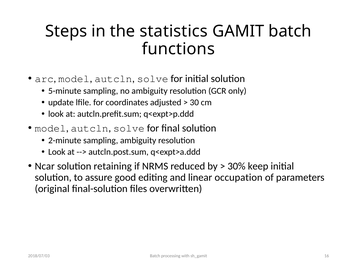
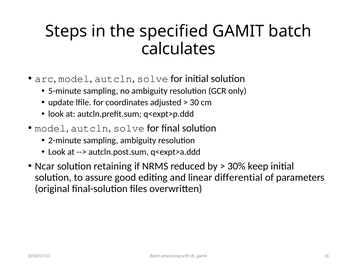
statistics: statistics -> specified (174, 31)
functions: functions -> calculates (179, 49)
occupation: occupation -> differential (239, 177)
